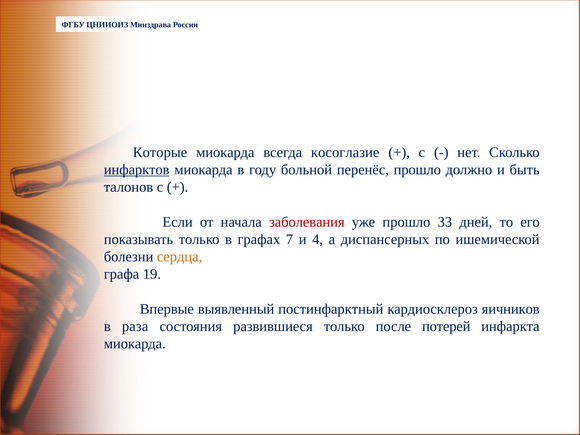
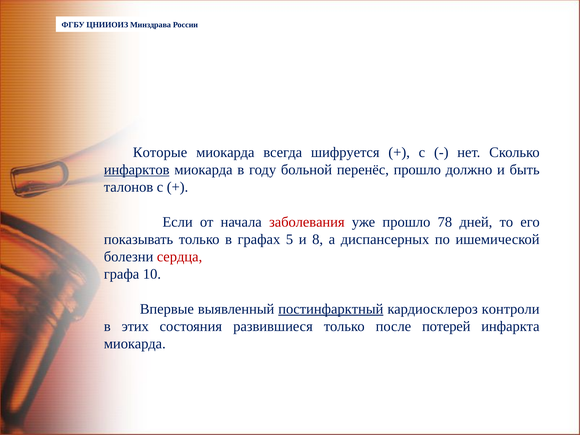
косоглазие: косоглазие -> шифруется (345, 152)
33: 33 -> 78 (445, 222)
7: 7 -> 5 (289, 239)
4: 4 -> 8 (318, 239)
сердца colour: orange -> red (180, 257)
19: 19 -> 10 (152, 274)
постинфарктный underline: none -> present (331, 309)
яичников: яичников -> контроли (511, 309)
раза: раза -> этих (135, 326)
